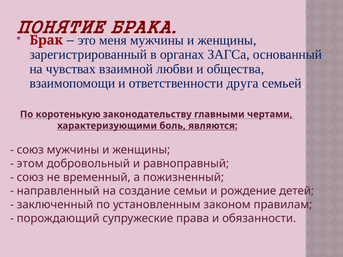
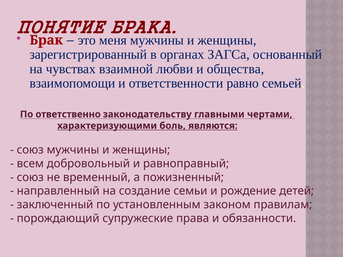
друга: друга -> равно (243, 83)
коротенькую: коротенькую -> ответственно (68, 114)
этом: этом -> всем (30, 164)
